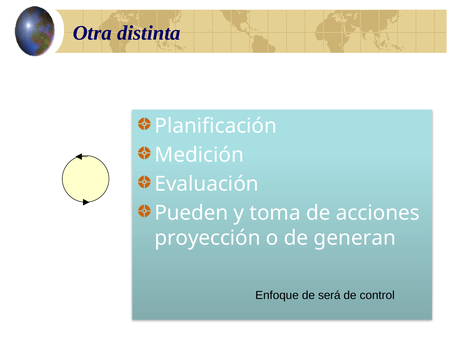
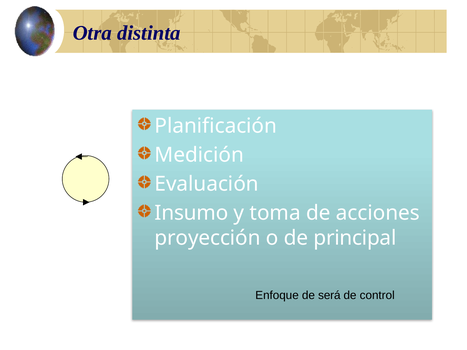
Pueden: Pueden -> Insumo (191, 213)
generan: generan -> principal (355, 238)
